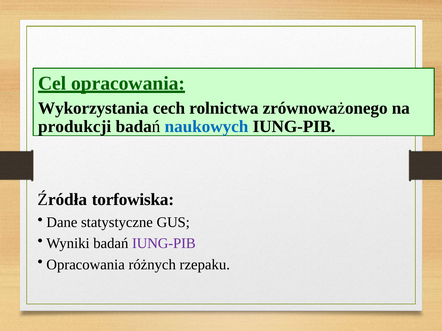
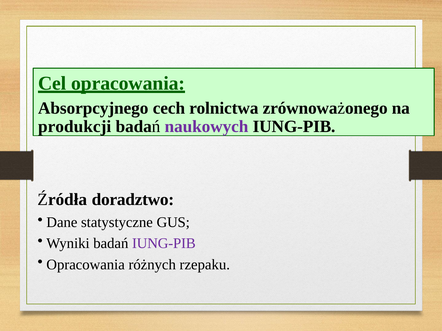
Wykorzystania: Wykorzystania -> Absorpcyjnego (93, 108)
naukowych colour: blue -> purple (206, 127)
torfowiska: torfowiska -> doradztwo (133, 200)
